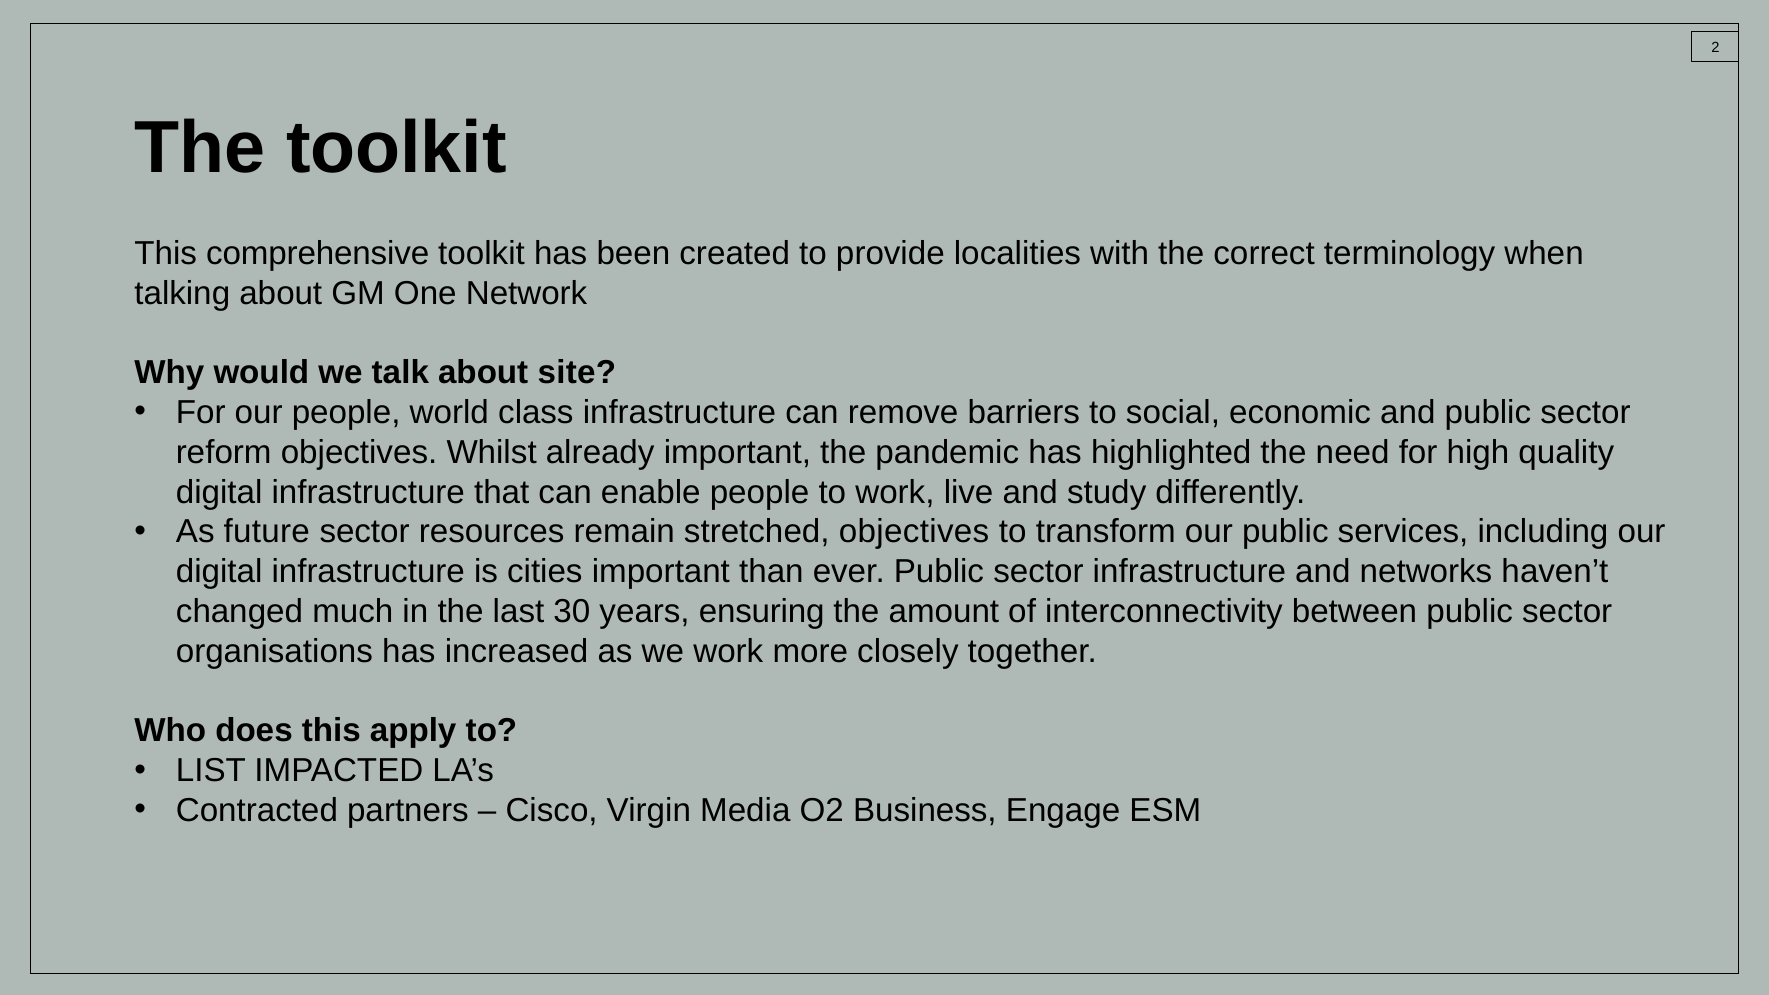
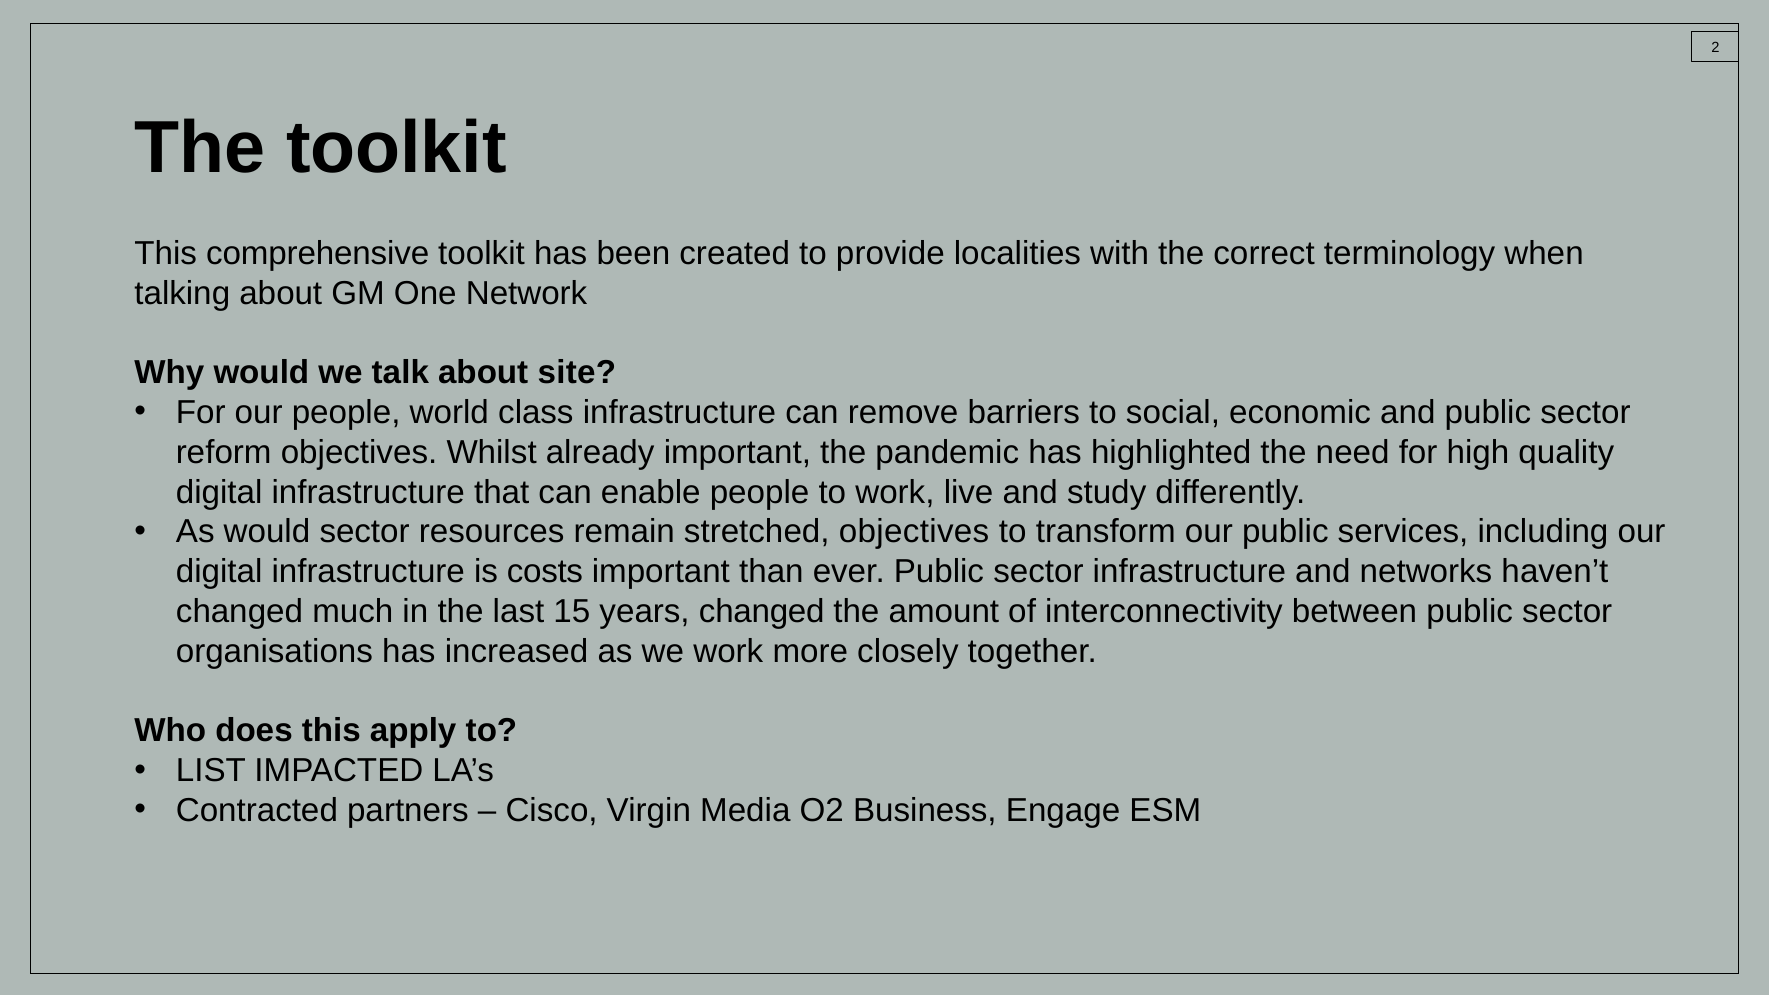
As future: future -> would (267, 532)
cities: cities -> costs (545, 572)
30: 30 -> 15 (572, 612)
years ensuring: ensuring -> changed (762, 612)
